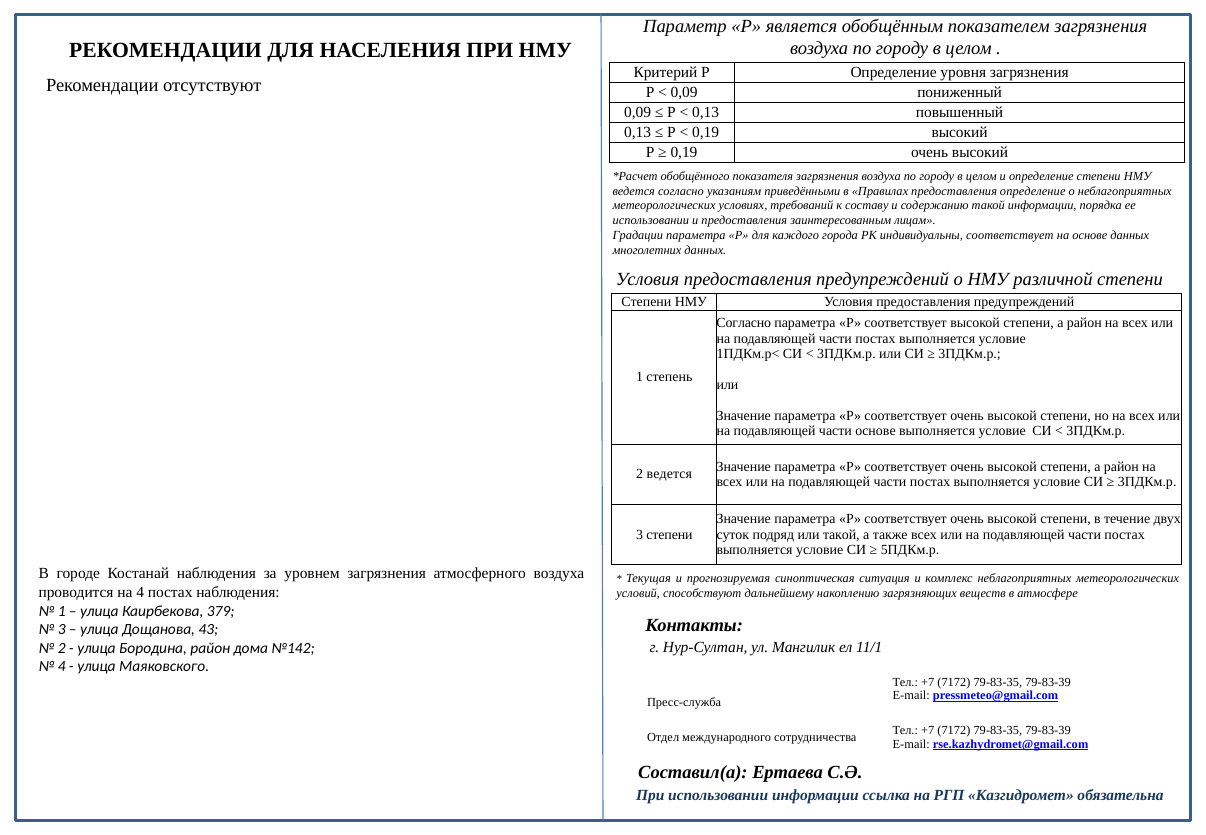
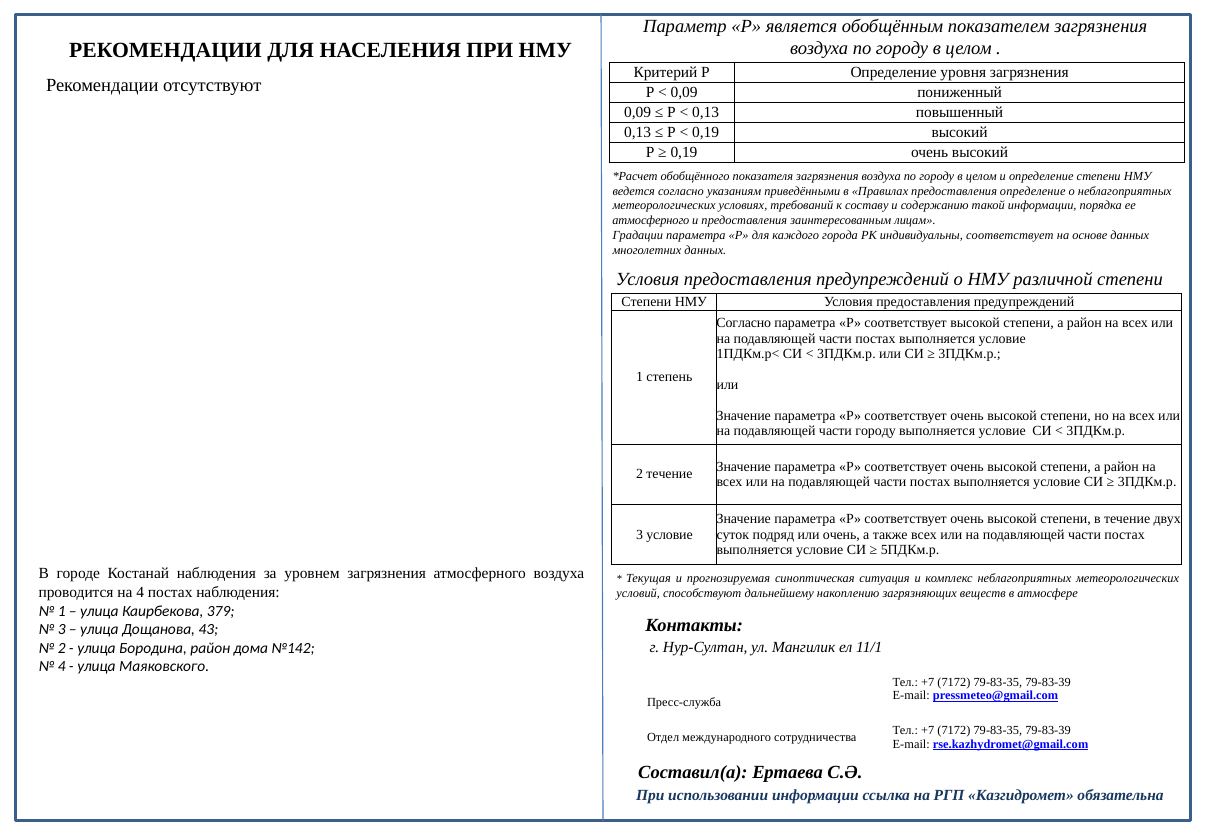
использовании: использовании -> атмосферного (651, 221)
части основе: основе -> городу (876, 431)
2 ведется: ведется -> течение (669, 474)
3 степени: степени -> условие (670, 534)
или такой: такой -> очень (841, 534)
